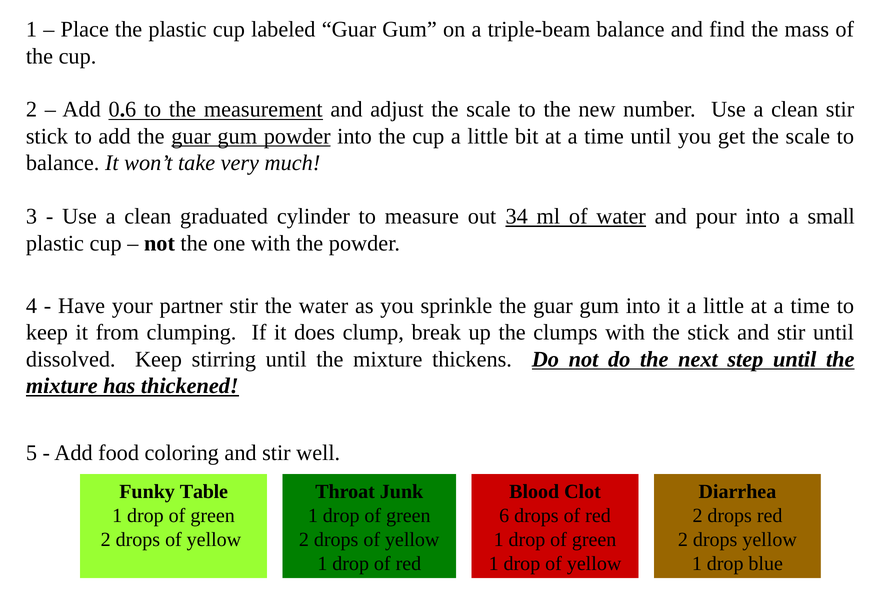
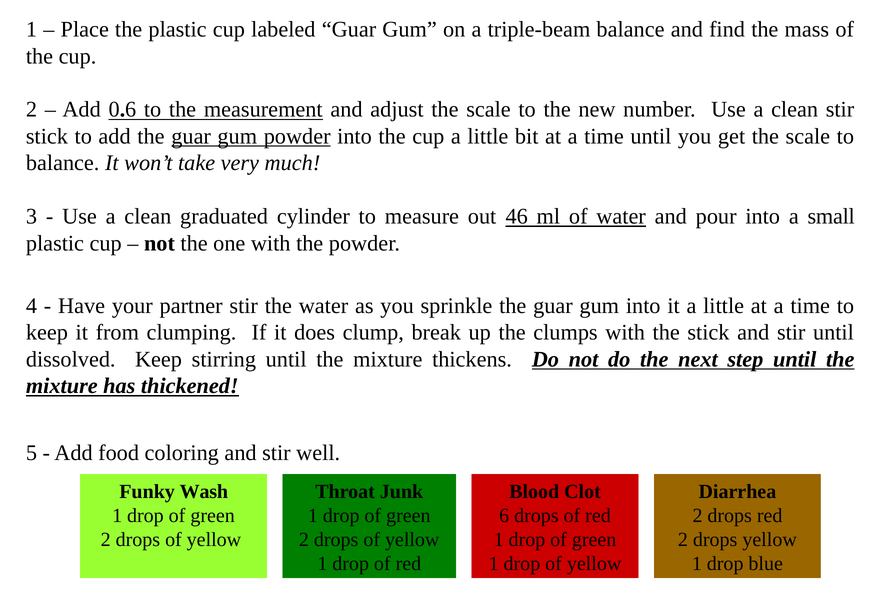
34: 34 -> 46 (517, 216)
Table: Table -> Wash (204, 491)
